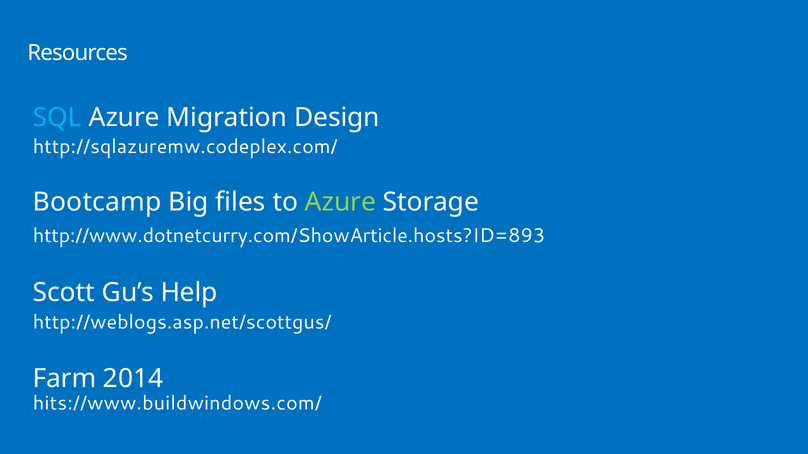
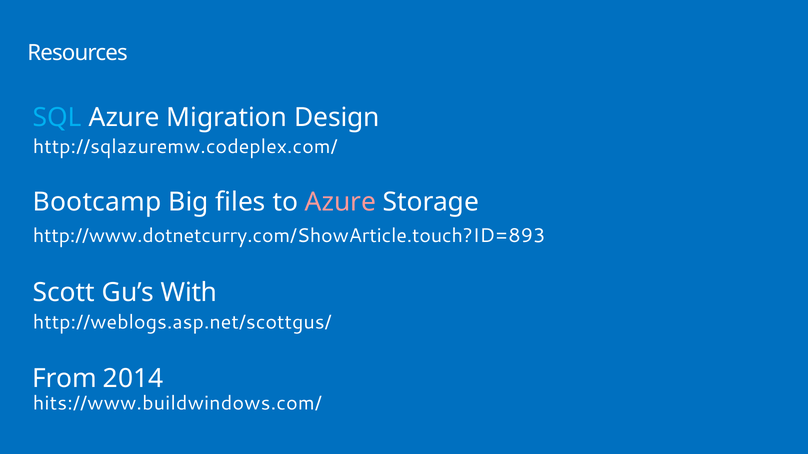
Azure colour: light green -> pink (340, 202)
http://www.dotnetcurry.com/ShowArticle.hosts?ID=893: http://www.dotnetcurry.com/ShowArticle.hosts?ID=893 -> http://www.dotnetcurry.com/ShowArticle.touch?ID=893 (289, 236)
Help: Help -> With (189, 293)
Farm: Farm -> From (65, 379)
